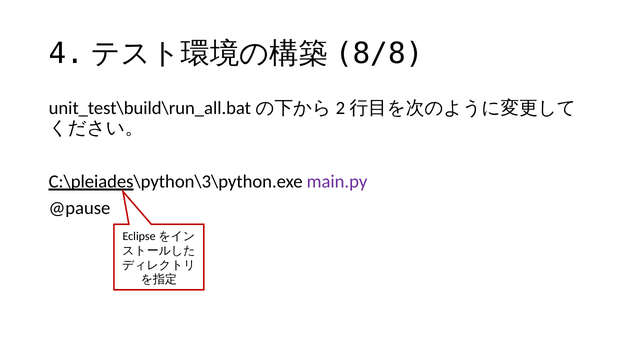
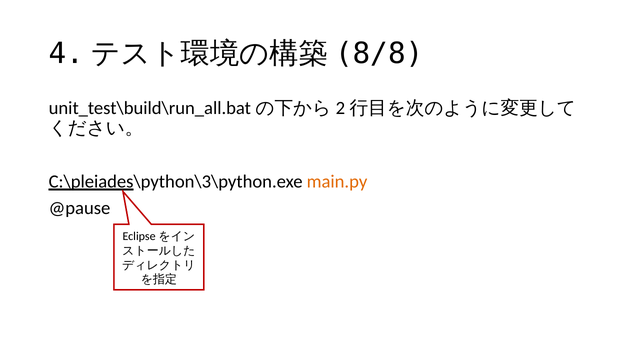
main.py colour: purple -> orange (337, 182)
